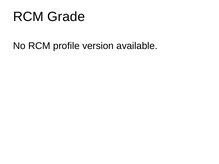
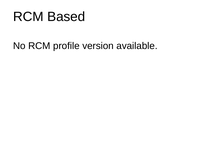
Grade: Grade -> Based (66, 17)
